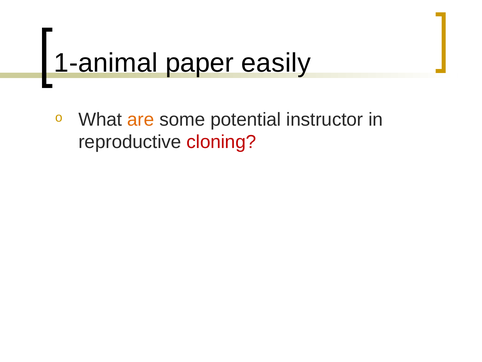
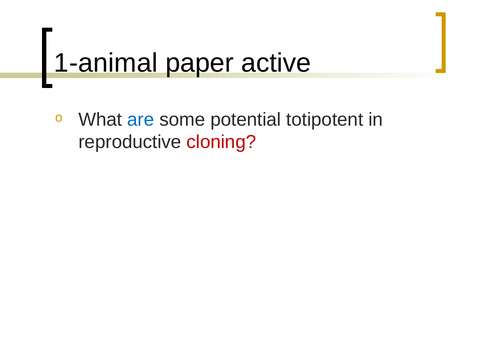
easily: easily -> active (276, 63)
are colour: orange -> blue (141, 119)
instructor: instructor -> totipotent (325, 119)
